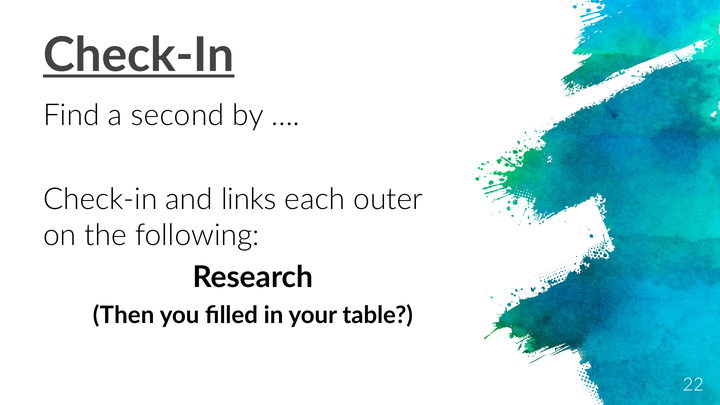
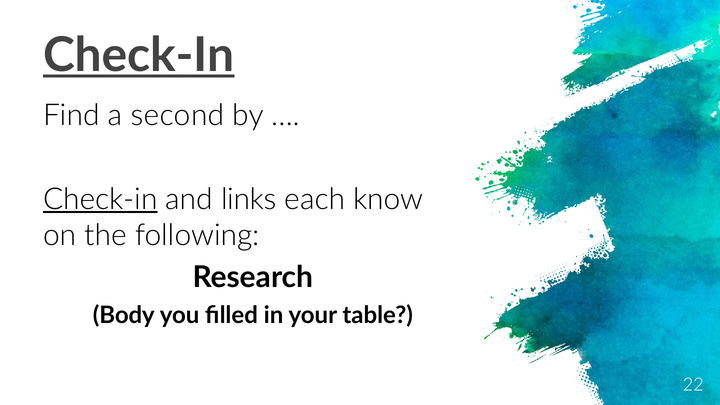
Check-in underline: none -> present (100, 199)
outer: outer -> know (388, 199)
Then: Then -> Body (124, 315)
